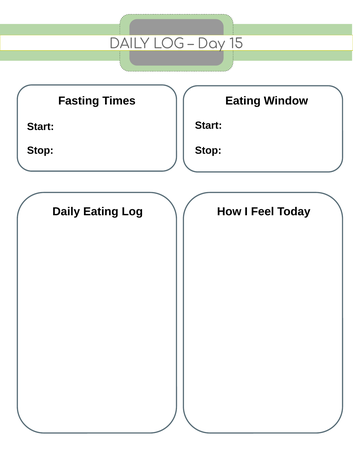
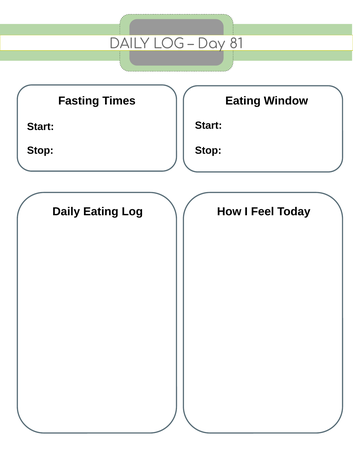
15: 15 -> 81 (236, 44)
